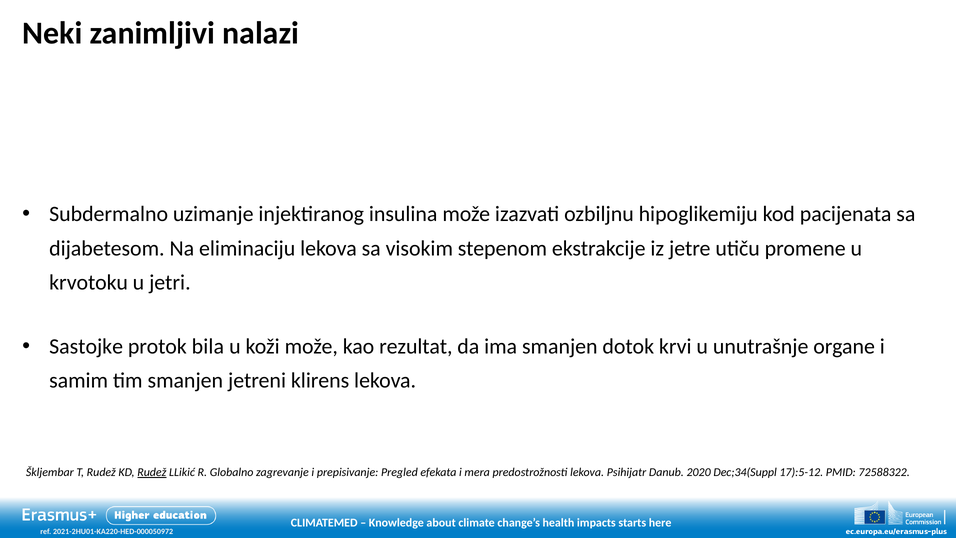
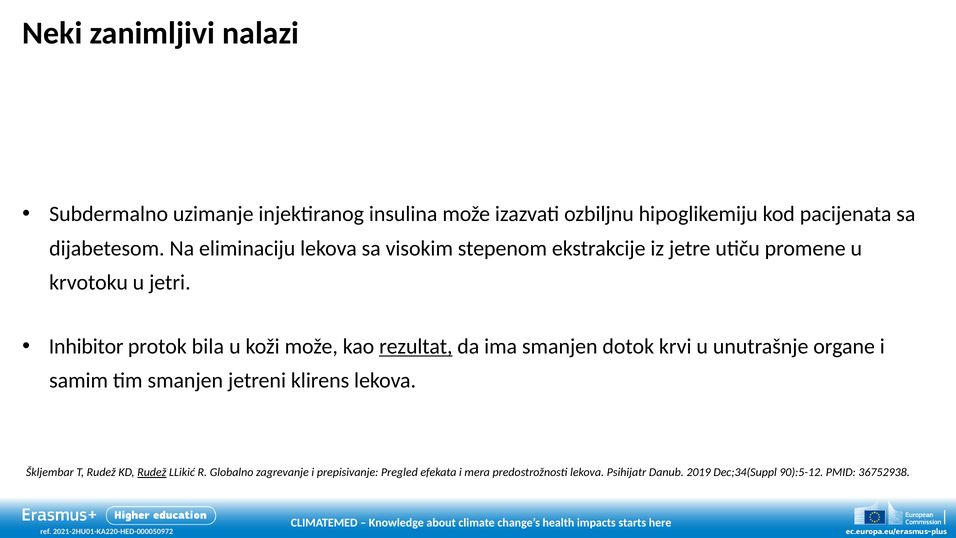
Sastojke: Sastojke -> Inhibitor (86, 346)
rezultat underline: none -> present (416, 346)
2020: 2020 -> 2019 (699, 472)
17):5-12: 17):5-12 -> 90):5-12 (801, 472)
72588322: 72588322 -> 36752938 (884, 472)
